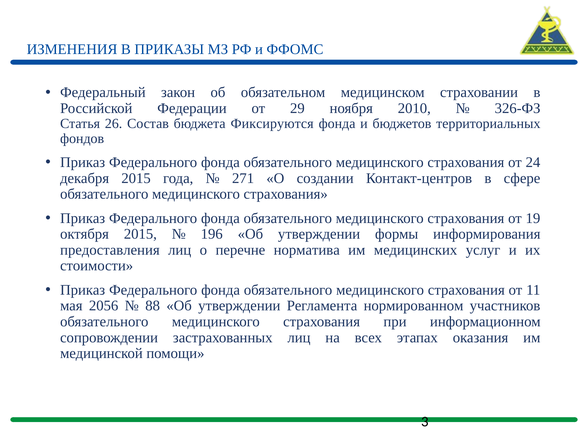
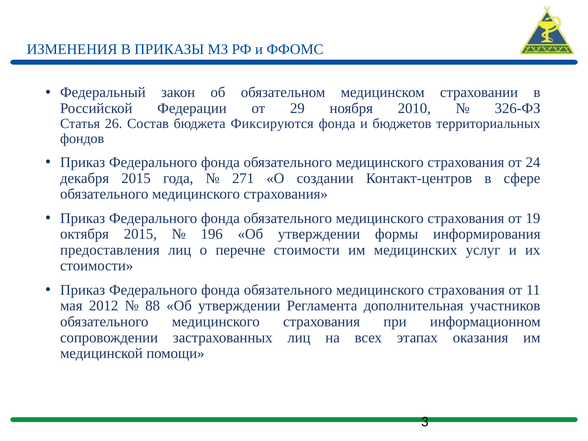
перечне норматива: норматива -> стоимости (307, 250)
2056: 2056 -> 2012 (104, 306)
нормированном: нормированном -> дополнительная (414, 306)
